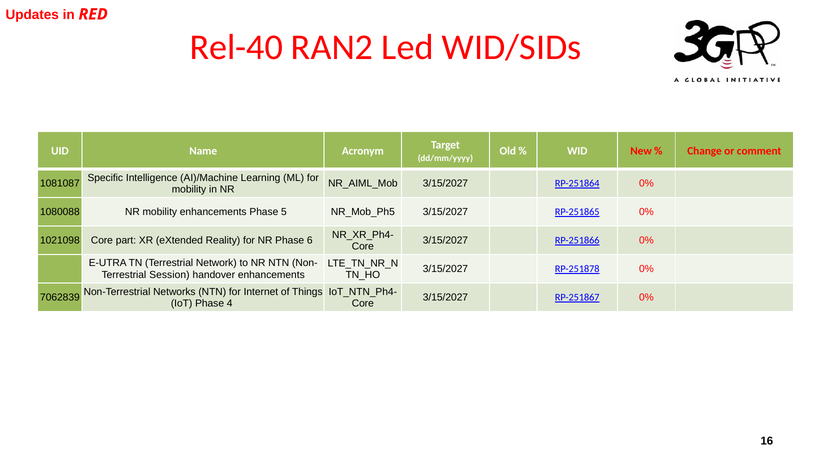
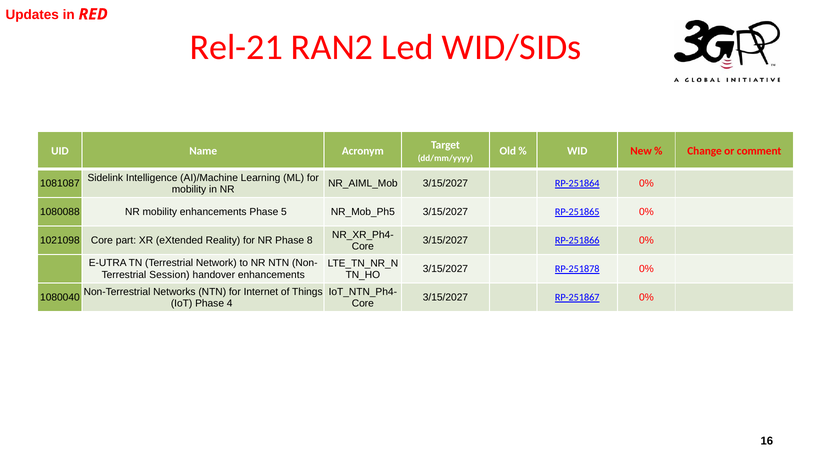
Rel-40: Rel-40 -> Rel-21 (236, 47)
Specific: Specific -> Sidelink (105, 178)
6: 6 -> 8 (310, 240)
7062839: 7062839 -> 1080040 (60, 297)
